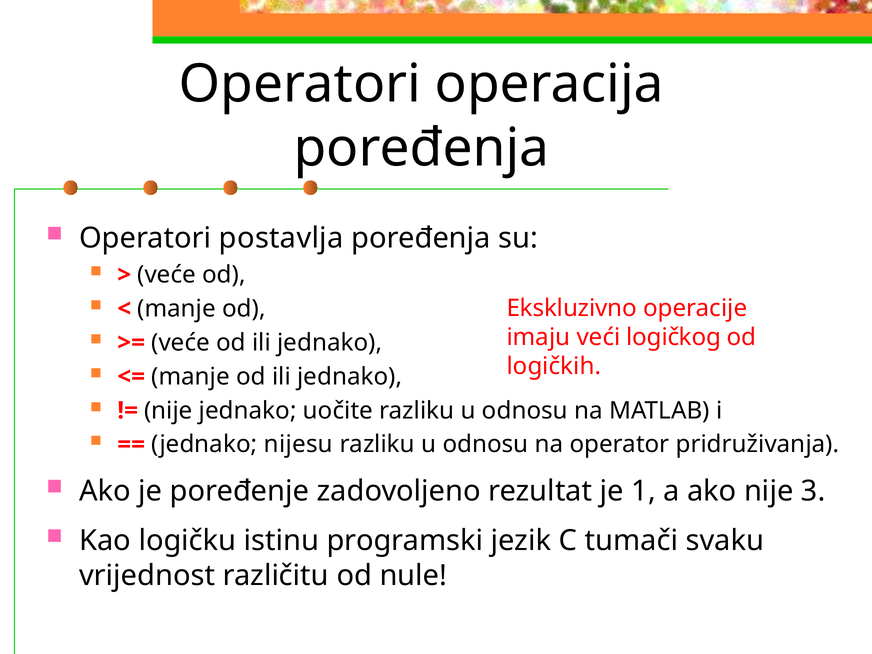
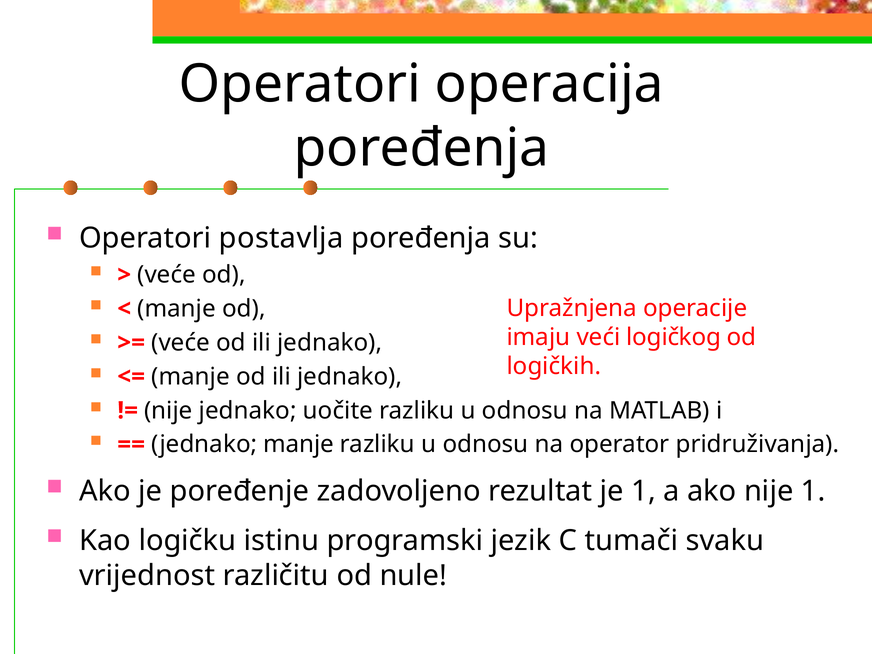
Ekskluzivno: Ekskluzivno -> Upražnjena (572, 308)
jednako nijesu: nijesu -> manje (299, 444)
nije 3: 3 -> 1 (813, 491)
